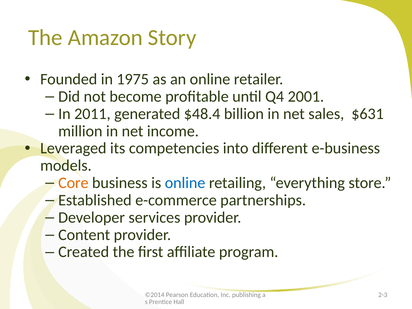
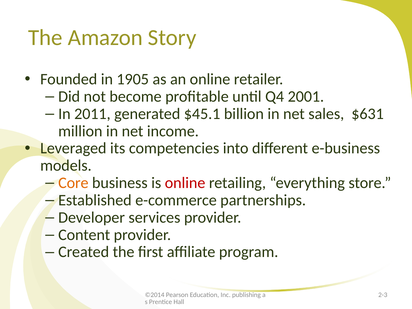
1975: 1975 -> 1905 (133, 79)
$48.4: $48.4 -> $45.1 (202, 114)
online colour: blue -> red (185, 183)
